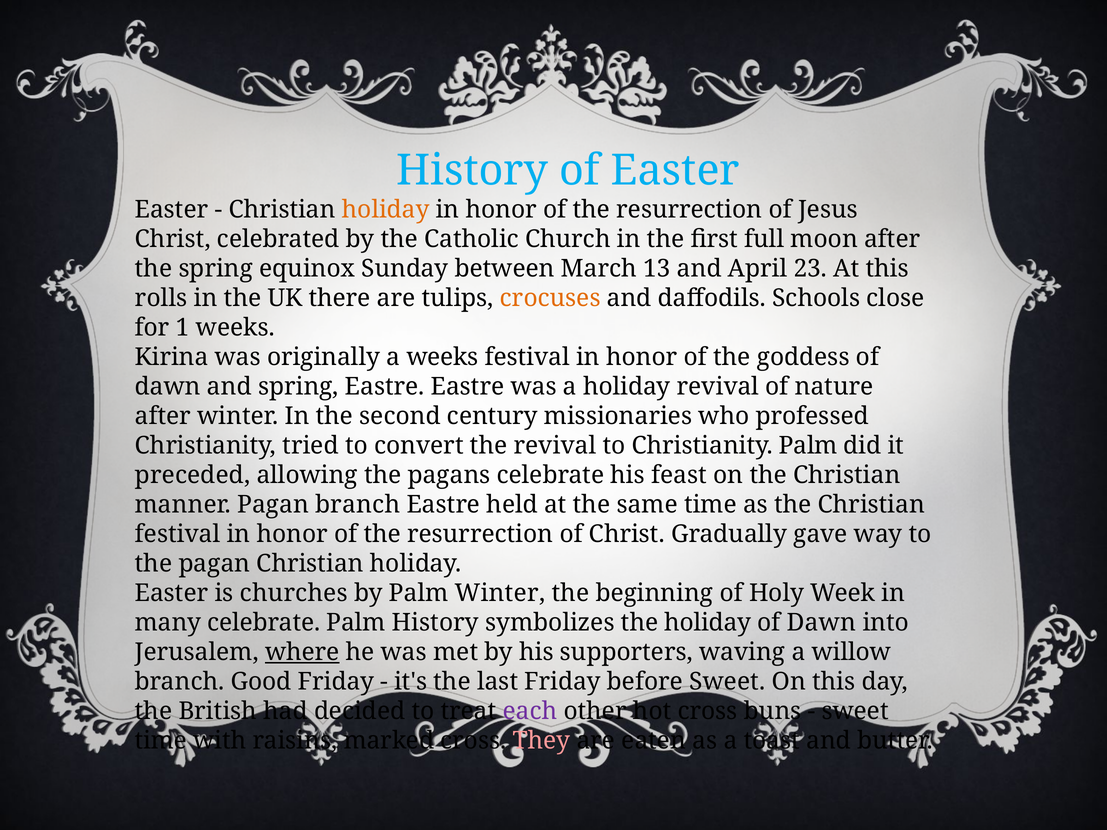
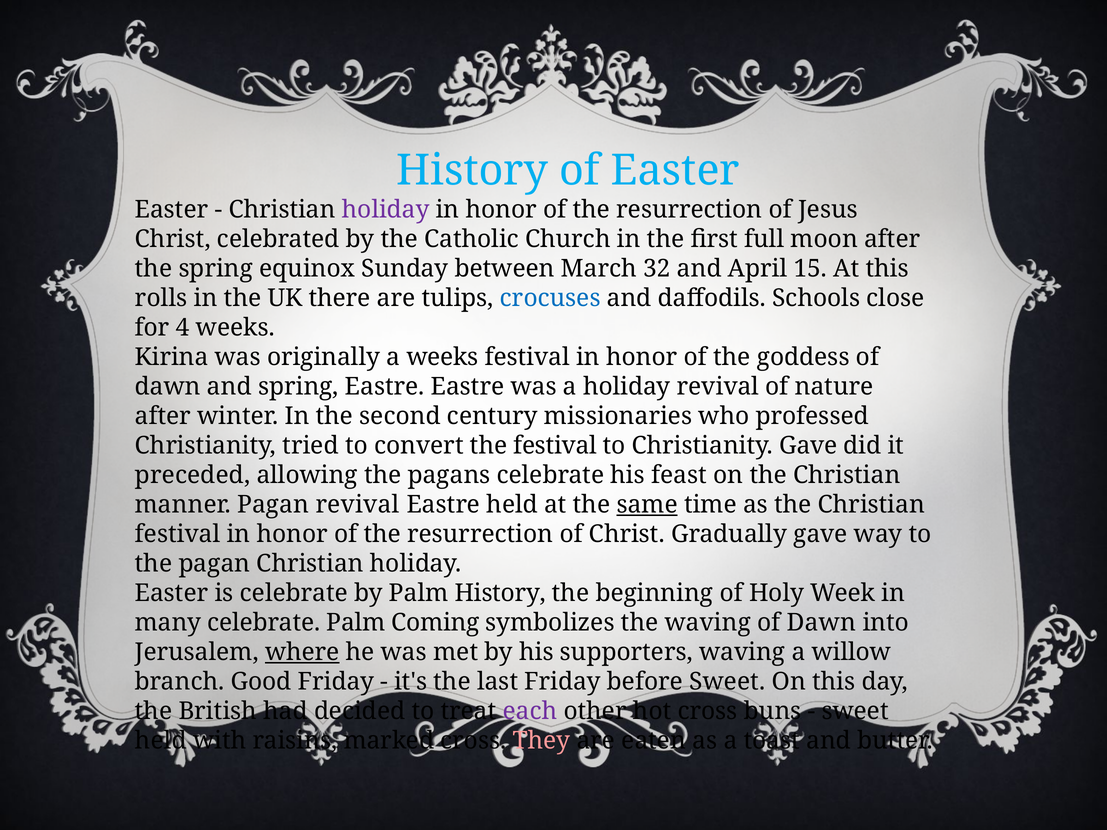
holiday colour: orange -> purple (386, 210)
13: 13 -> 32 (657, 269)
23: 23 -> 15 (810, 269)
crocuses colour: orange -> blue (550, 298)
1: 1 -> 4 (183, 328)
the revival: revival -> festival (555, 446)
Christianity Palm: Palm -> Gave (808, 446)
Pagan branch: branch -> revival (358, 505)
same underline: none -> present (647, 505)
is churches: churches -> celebrate (294, 593)
Palm Winter: Winter -> History (500, 593)
Palm History: History -> Coming (436, 623)
the holiday: holiday -> waving (708, 623)
time: time -> held (161, 741)
